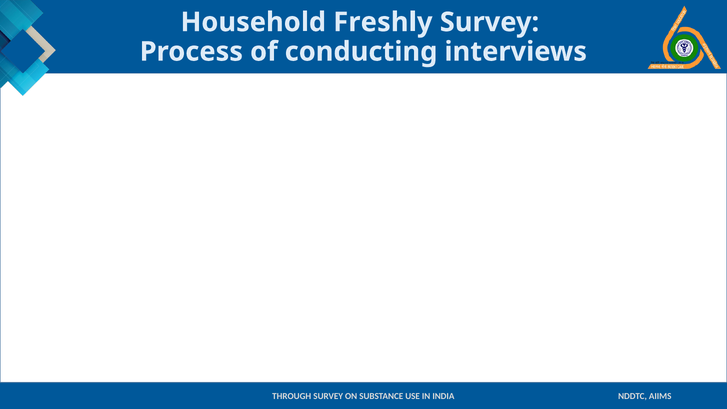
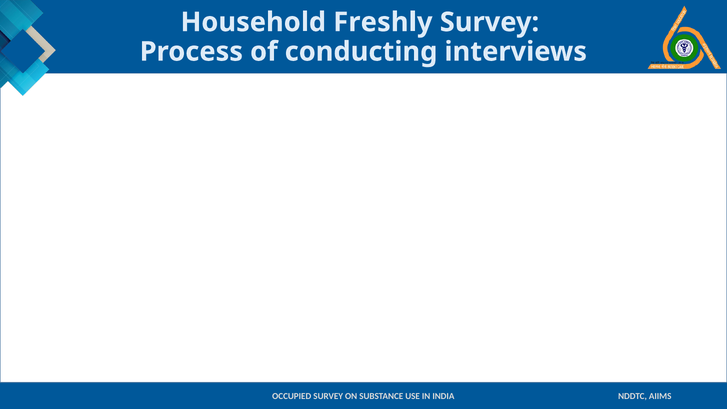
THROUGH: THROUGH -> OCCUPIED (292, 396)
